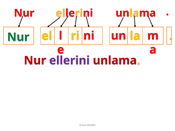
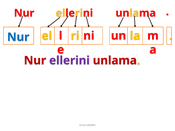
Nur colour: green -> blue (18, 37)
